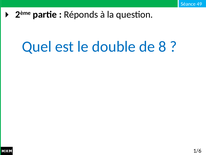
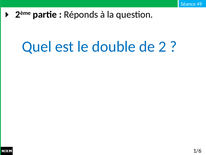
8: 8 -> 2 (162, 46)
